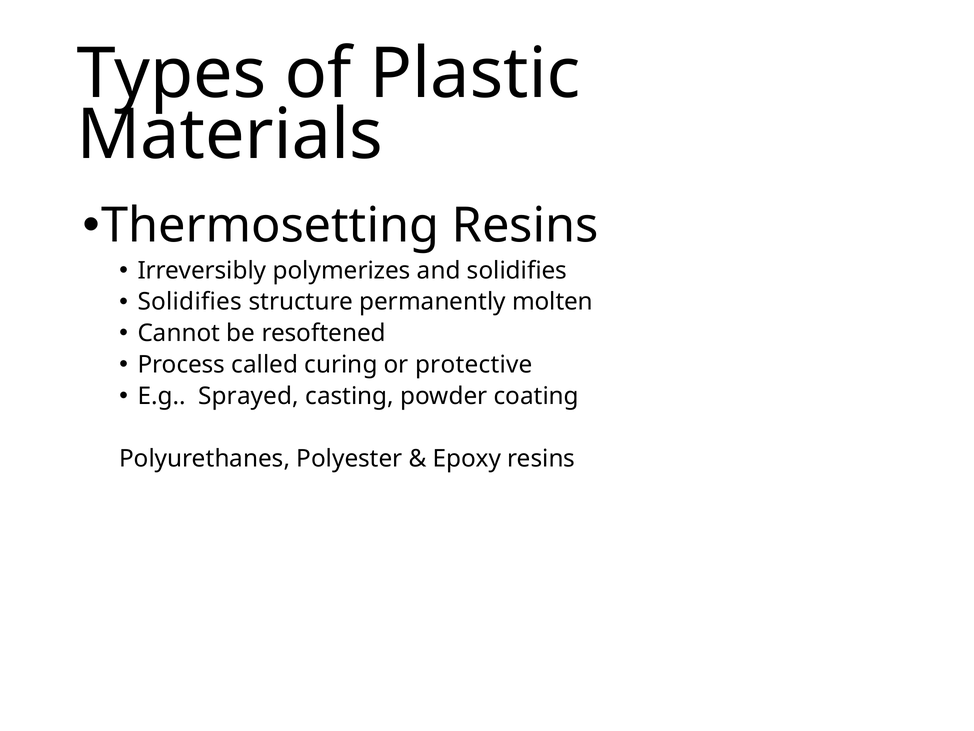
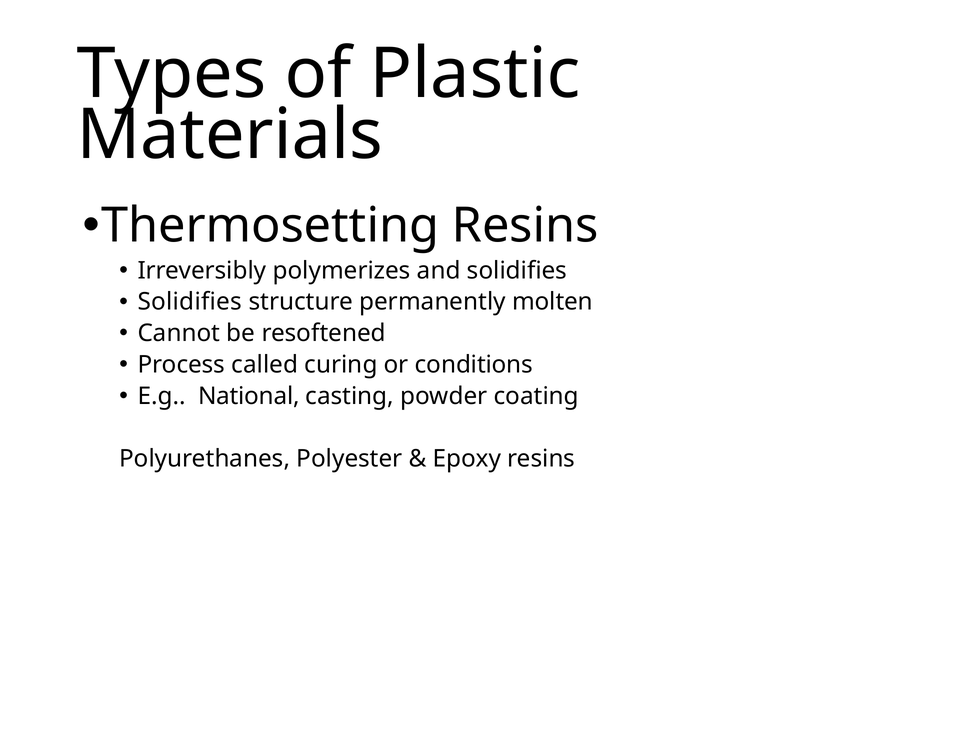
protective: protective -> conditions (474, 364)
Sprayed: Sprayed -> National (249, 396)
